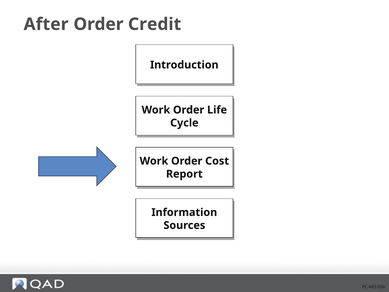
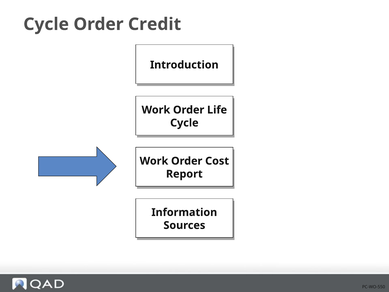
After: After -> Cycle (46, 24)
